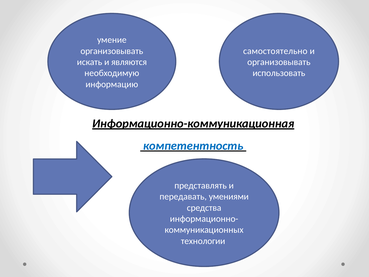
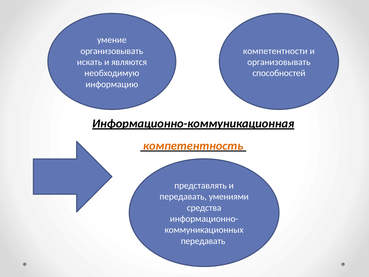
самостоятельно: самостоятельно -> компетентности (275, 51)
использовать: использовать -> способностей (279, 73)
компетентность colour: blue -> orange (193, 146)
технологии: технологии -> передавать (203, 241)
